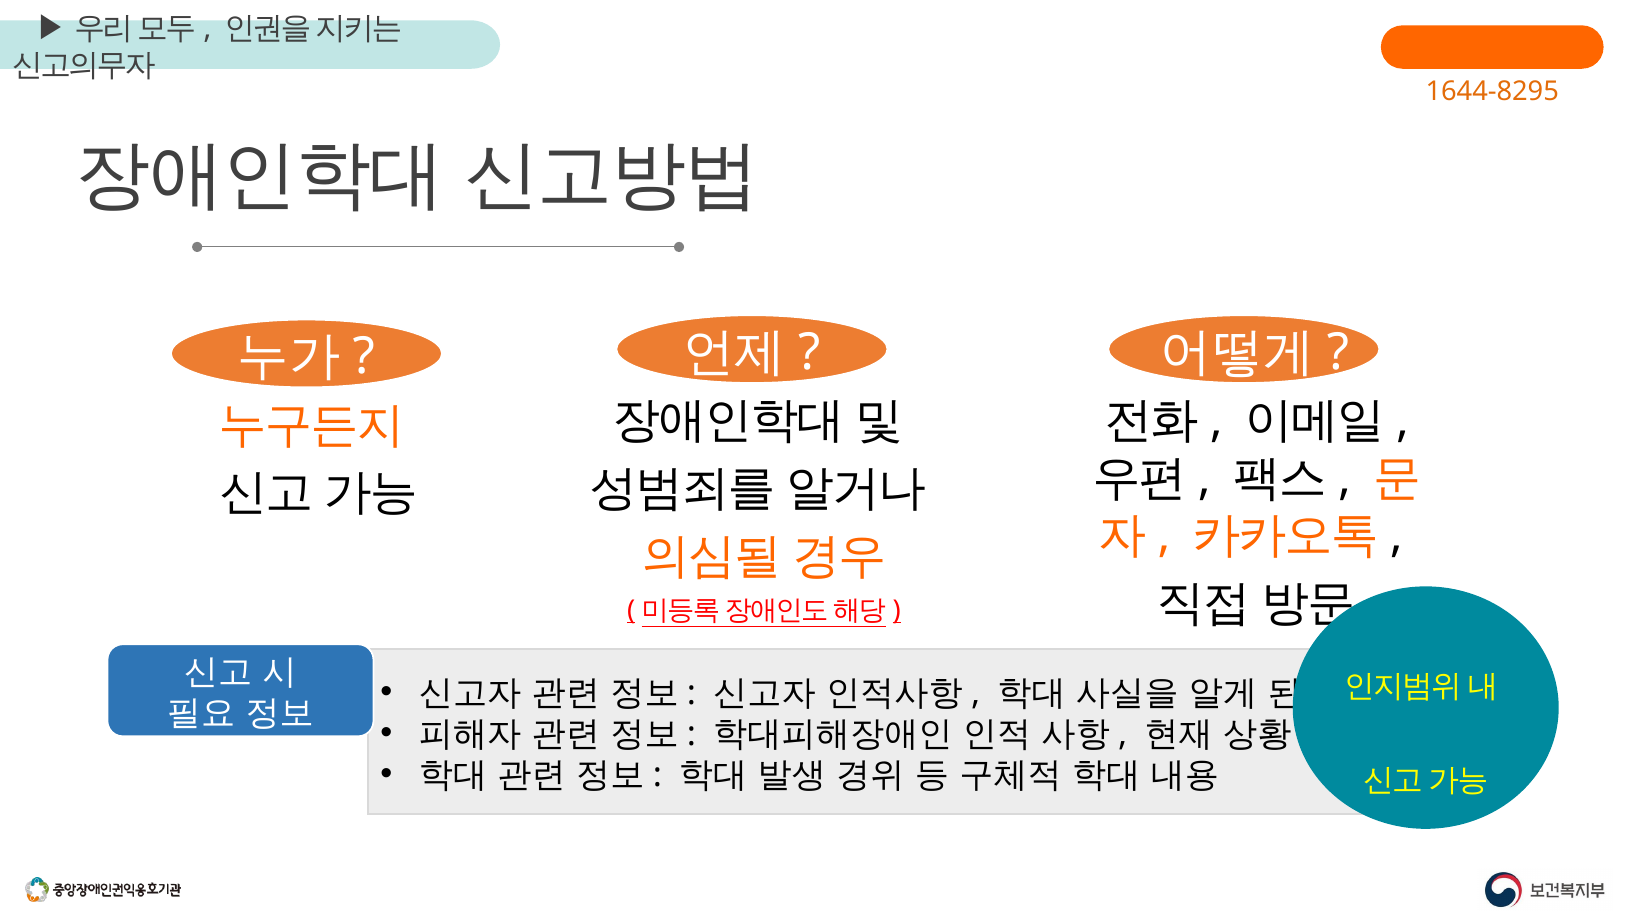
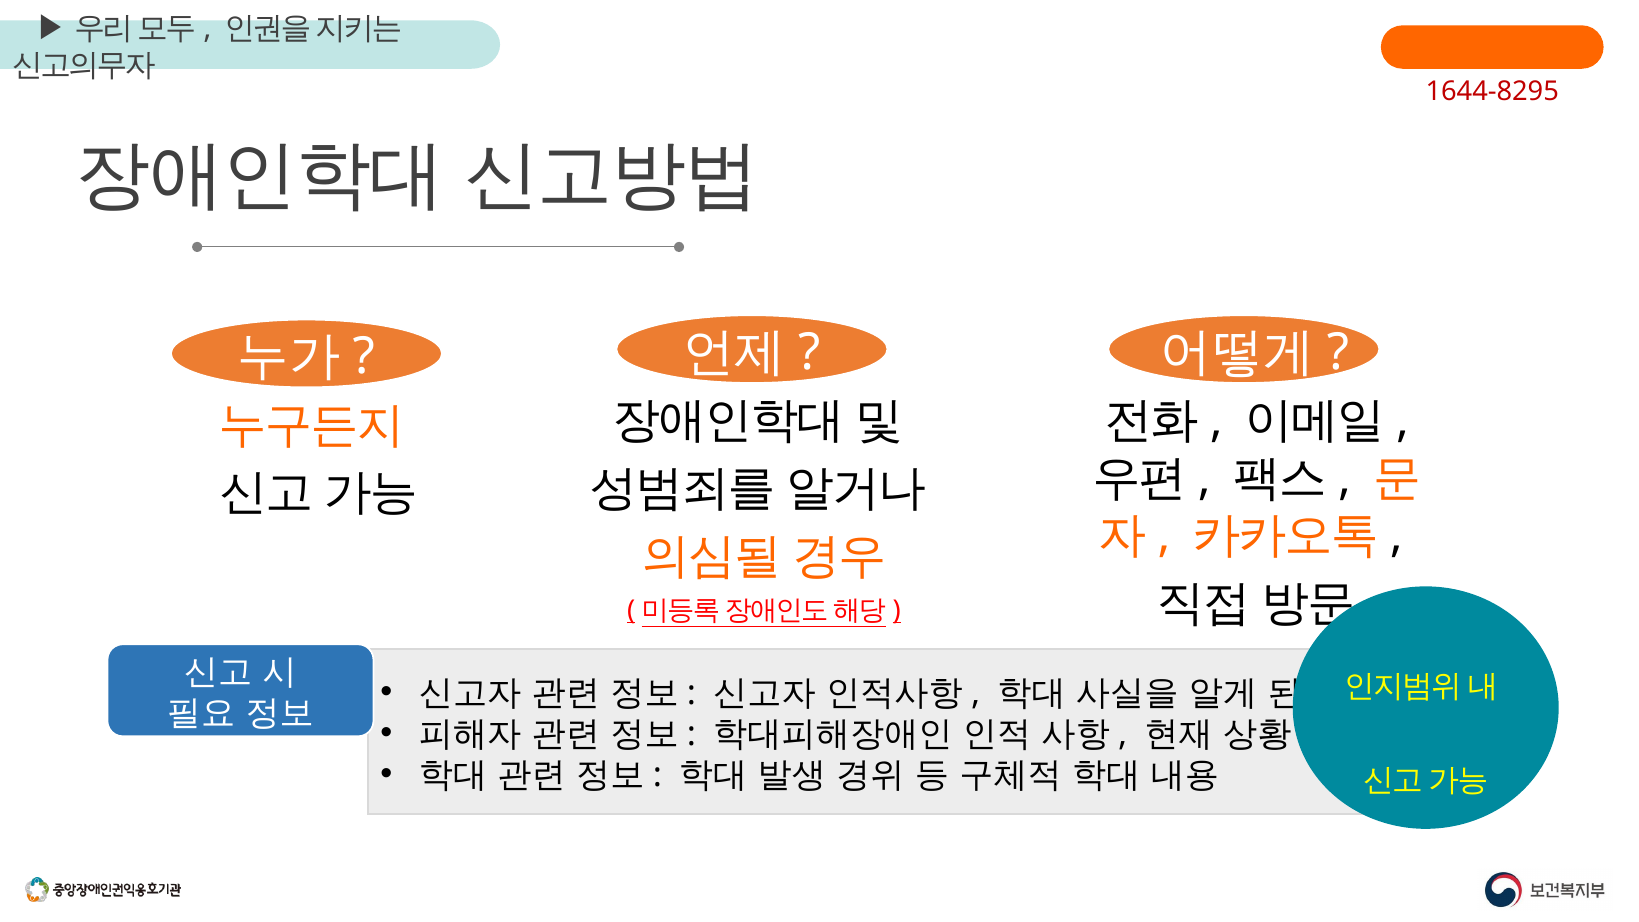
1644-8295 colour: orange -> red (1492, 92)
